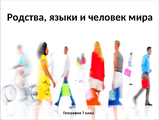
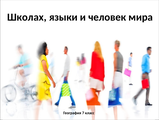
Родства: Родства -> Школах (27, 17)
